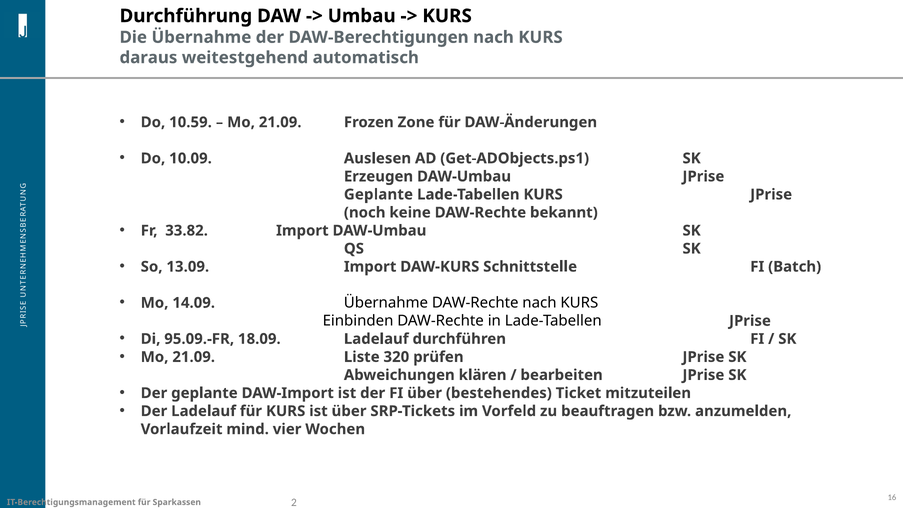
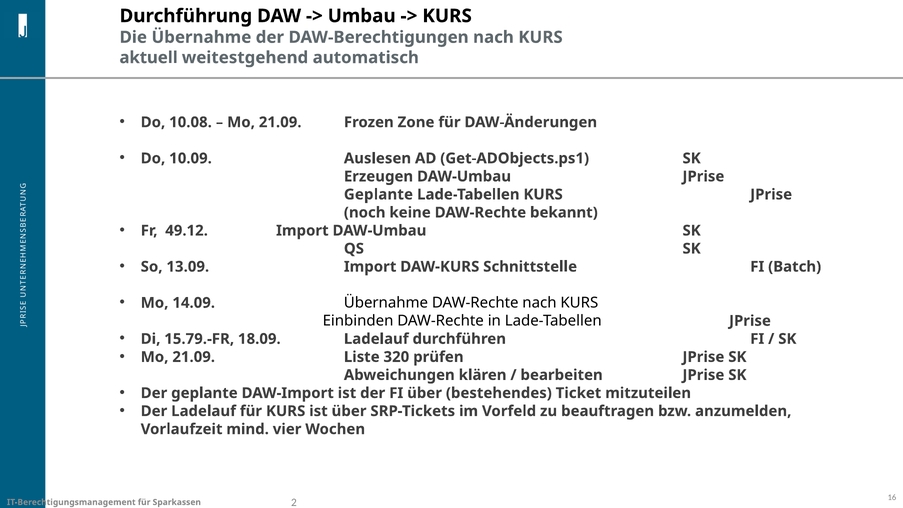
daraus: daraus -> aktuell (148, 58)
10.59: 10.59 -> 10.08 (190, 122)
33.82: 33.82 -> 49.12 (187, 231)
95.09.-FR: 95.09.-FR -> 15.79.-FR (199, 339)
